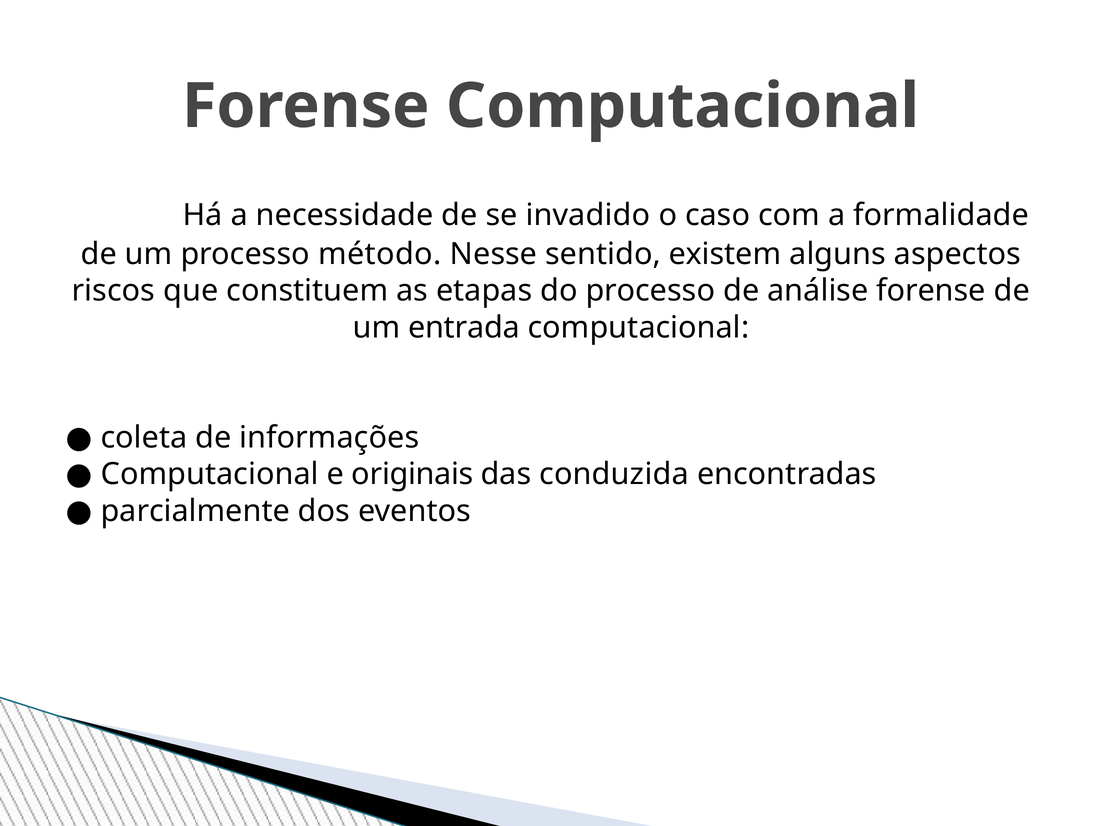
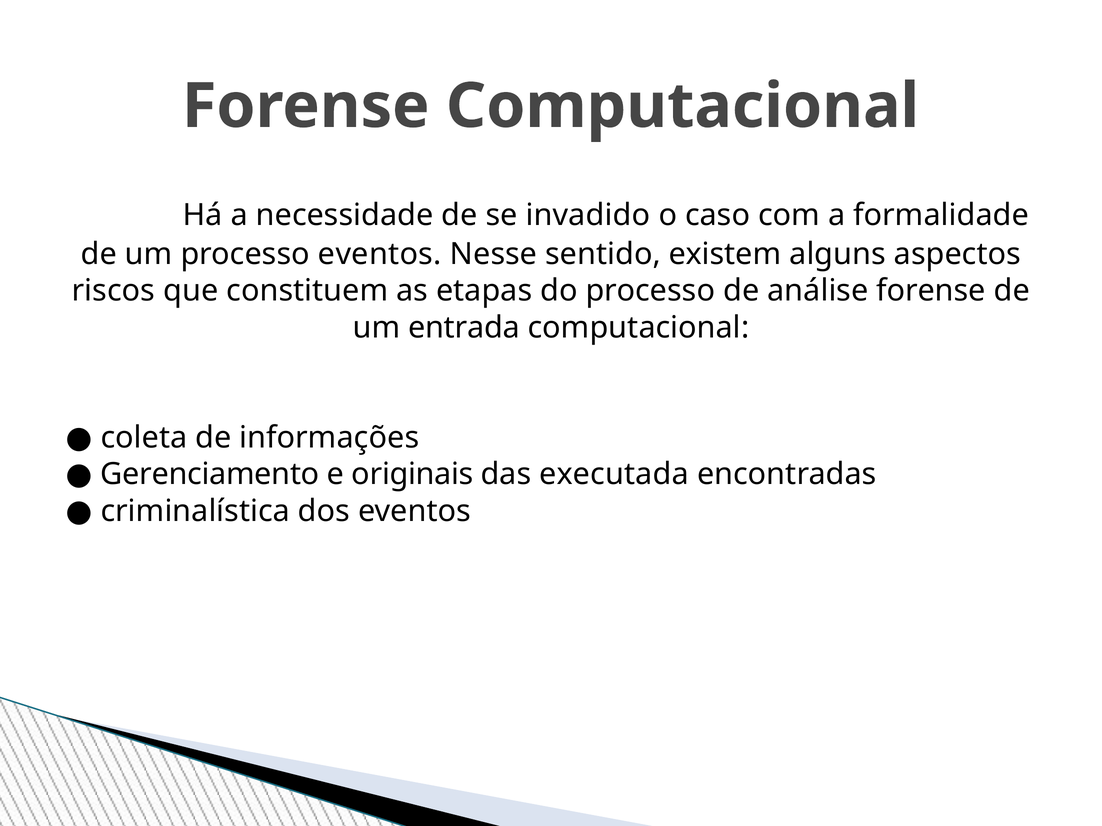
processo método: método -> eventos (380, 254)
Computacional: Computacional -> Gerenciamento (210, 475)
conduzida: conduzida -> executada (614, 475)
parcialmente: parcialmente -> criminalística (195, 511)
